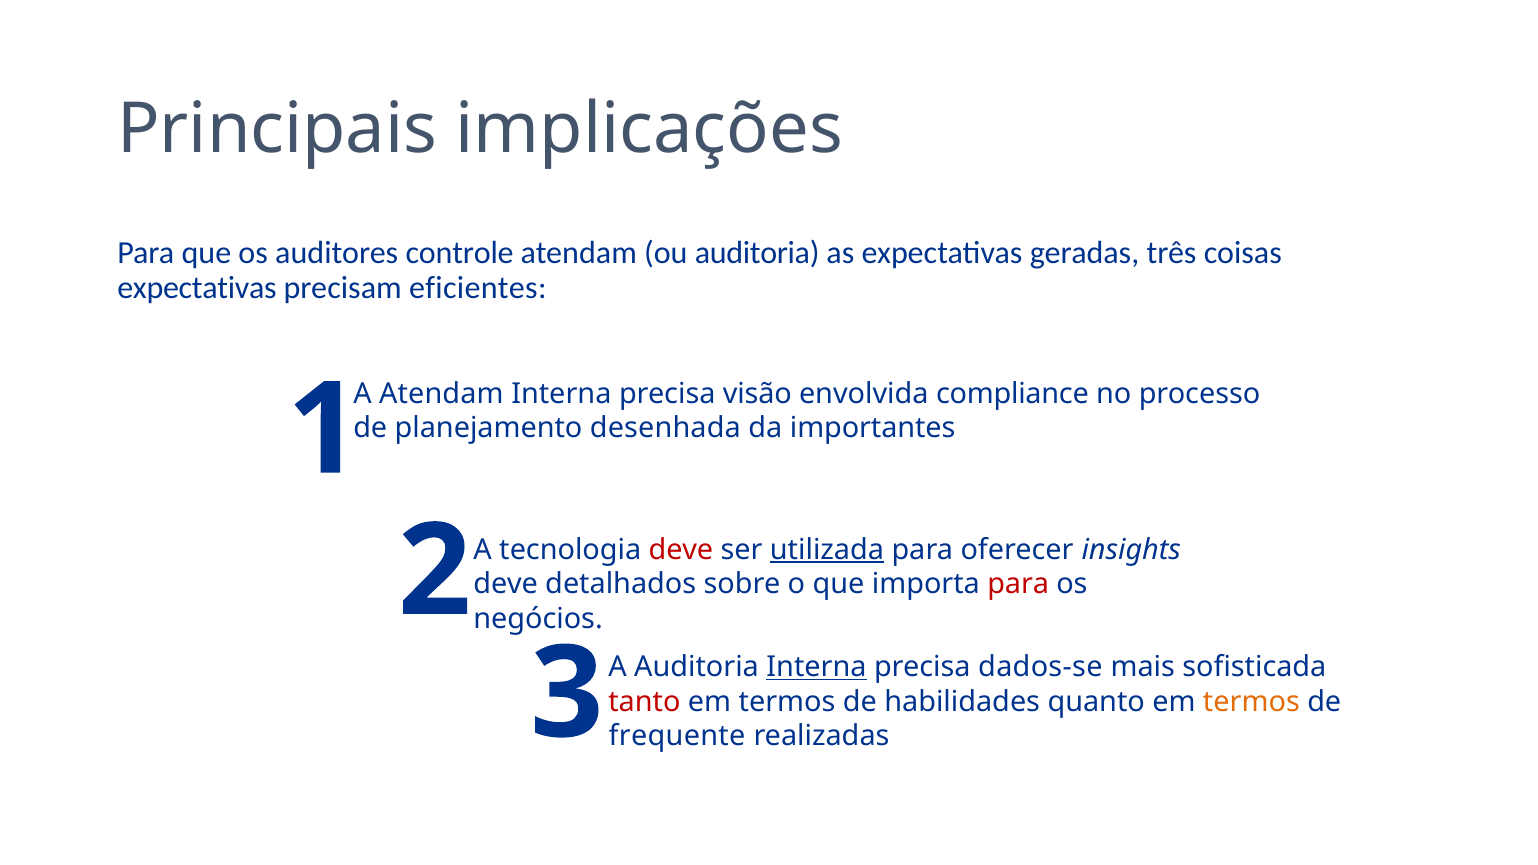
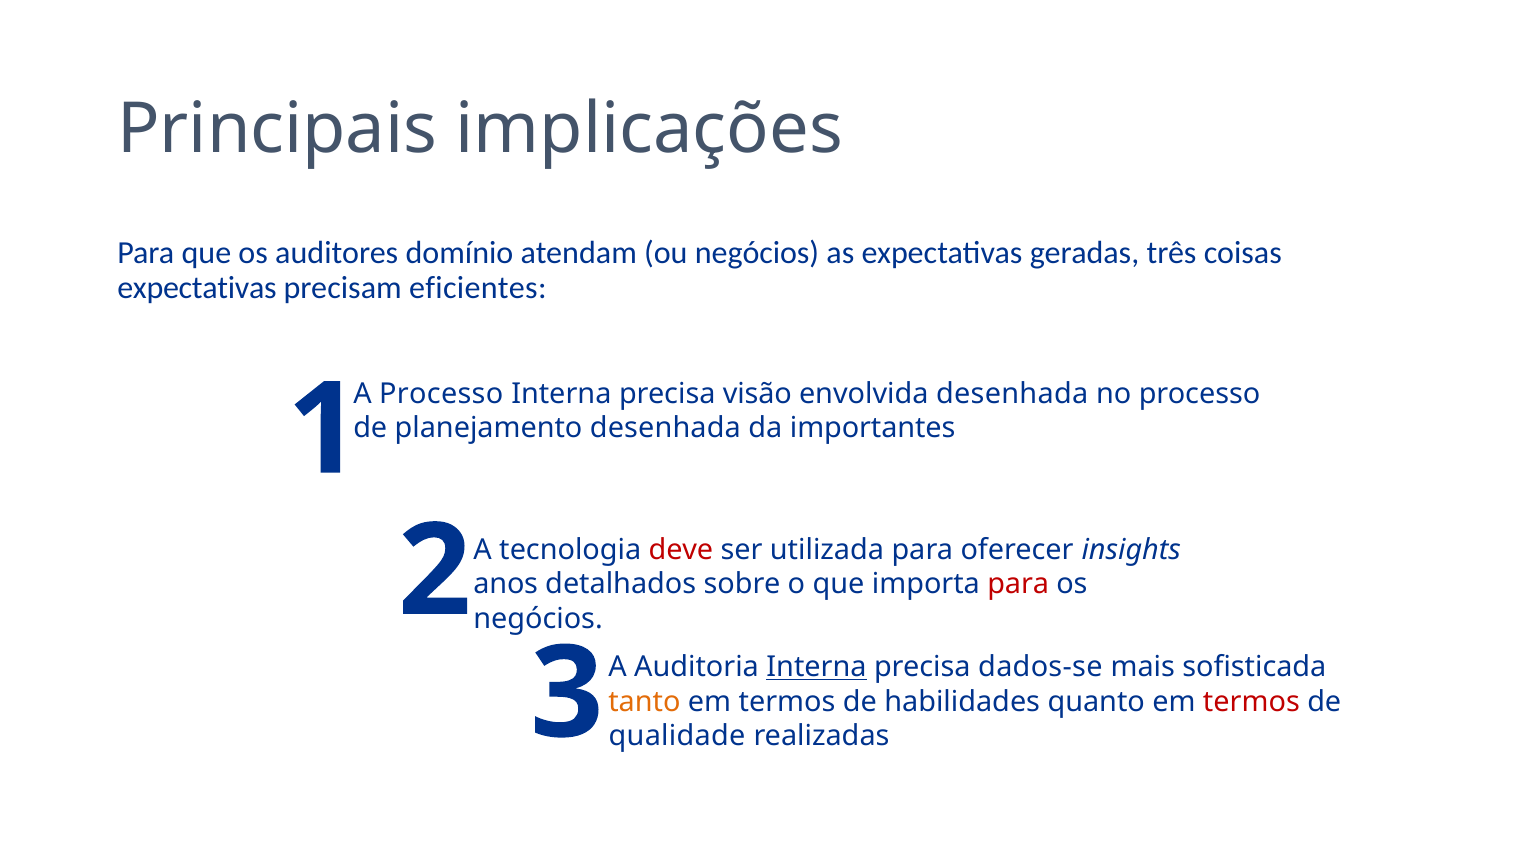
controle: controle -> domínio (460, 253)
ou auditoria: auditoria -> negócios (757, 253)
A Atendam: Atendam -> Processo (441, 394)
envolvida compliance: compliance -> desenhada (1012, 394)
utilizada underline: present -> none (827, 550)
deve: deve -> anos (506, 584)
tanto colour: red -> orange (644, 702)
termos colour: orange -> red (1251, 702)
frequente: frequente -> qualidade (677, 736)
